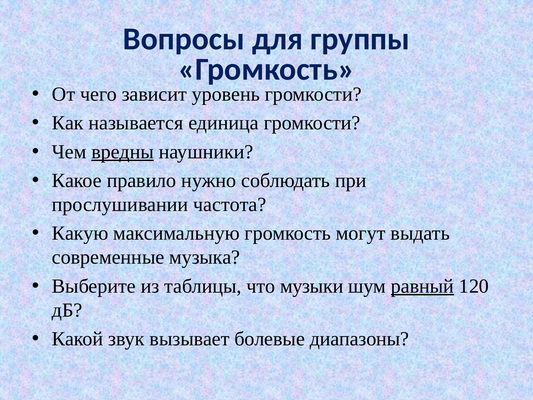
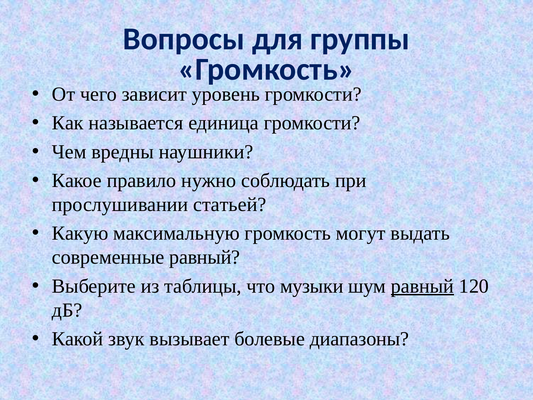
вредны underline: present -> none (123, 152)
частота: частота -> статьей (230, 204)
современные музыка: музыка -> равный (205, 257)
